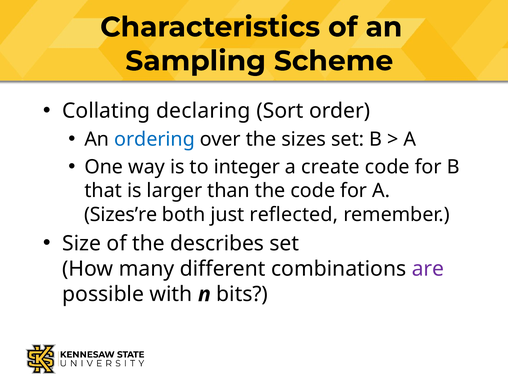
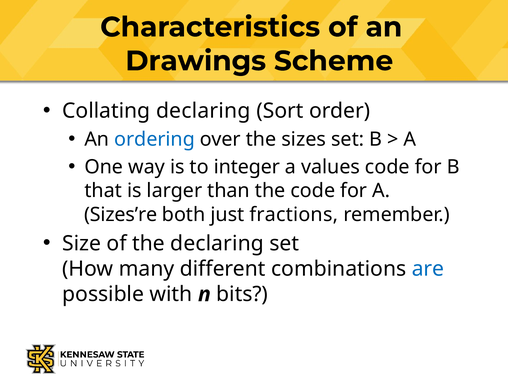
Sampling: Sampling -> Drawings (196, 61)
create: create -> values (331, 167)
reflected: reflected -> fractions (294, 215)
the describes: describes -> declaring (217, 243)
are colour: purple -> blue (428, 269)
